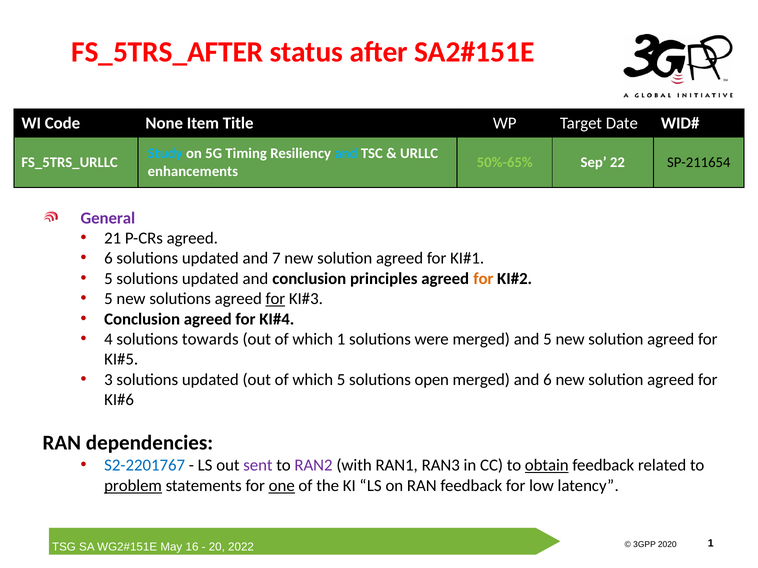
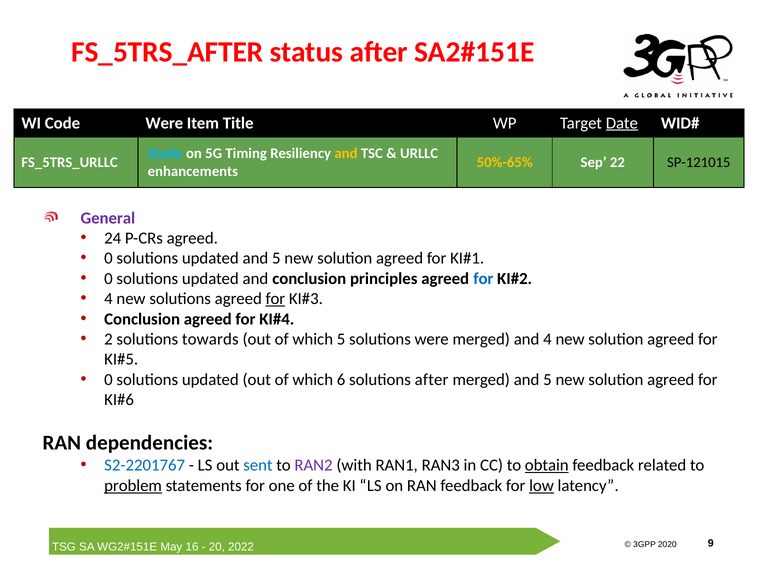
Code None: None -> Were (164, 123)
Date underline: none -> present (622, 123)
and colour: light blue -> yellow (346, 154)
50%-65% colour: light green -> yellow (505, 163)
SP-211654: SP-211654 -> SP-121015 (699, 163)
21: 21 -> 24 (113, 238)
6: 6 -> 0 (108, 259)
updated and 7: 7 -> 5 (276, 259)
5: 5 -> 0 (108, 279)
for colour: orange -> blue (483, 279)
5: 5 -> 4 (108, 299)
4: 4 -> 2 (108, 339)
which 1: 1 -> 5 (341, 339)
and 5: 5 -> 4 (547, 339)
3: 3 -> 0 (108, 380)
which 5: 5 -> 6 (341, 380)
solutions open: open -> after (432, 380)
merged and 6: 6 -> 5 (547, 380)
sent colour: purple -> blue (258, 466)
one underline: present -> none (282, 486)
low underline: none -> present (541, 486)
1: 1 -> 9 (711, 544)
